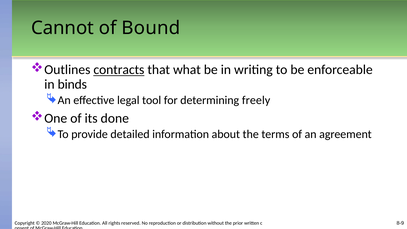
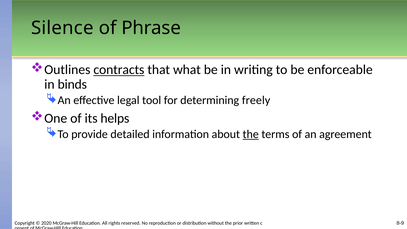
Cannot: Cannot -> Silence (62, 28)
Bound: Bound -> Phrase (151, 28)
done: done -> helps (115, 118)
the underline: none -> present (251, 134)
